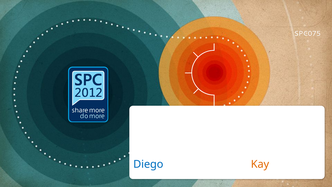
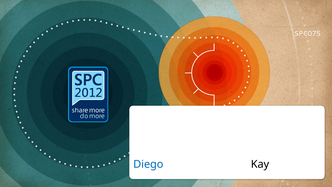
Kay colour: orange -> black (260, 164)
